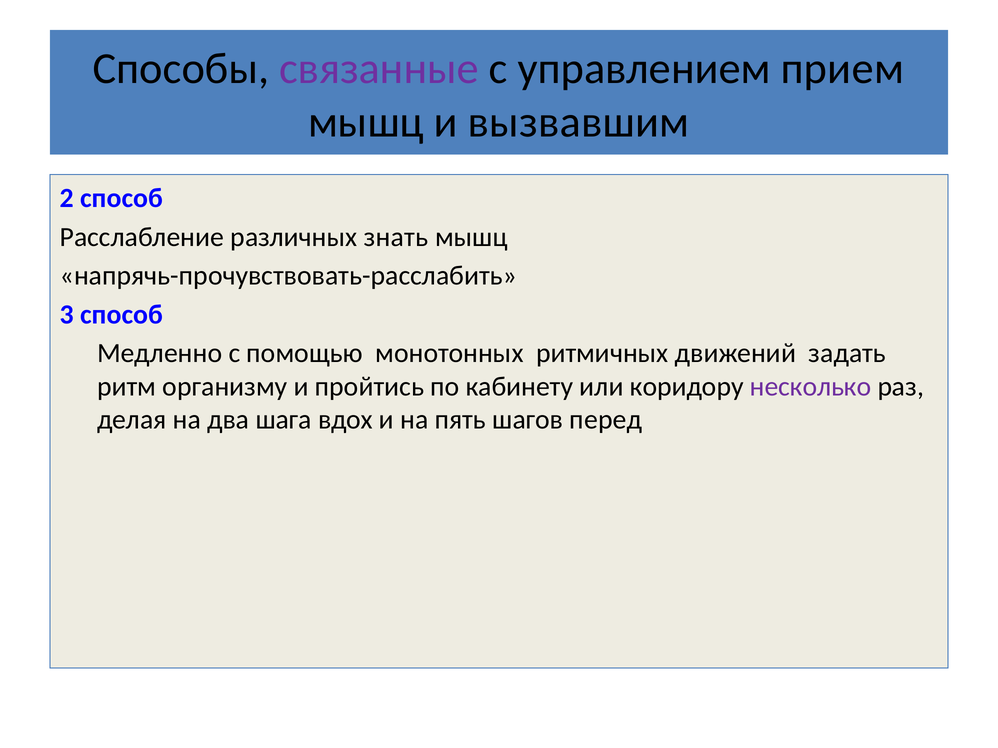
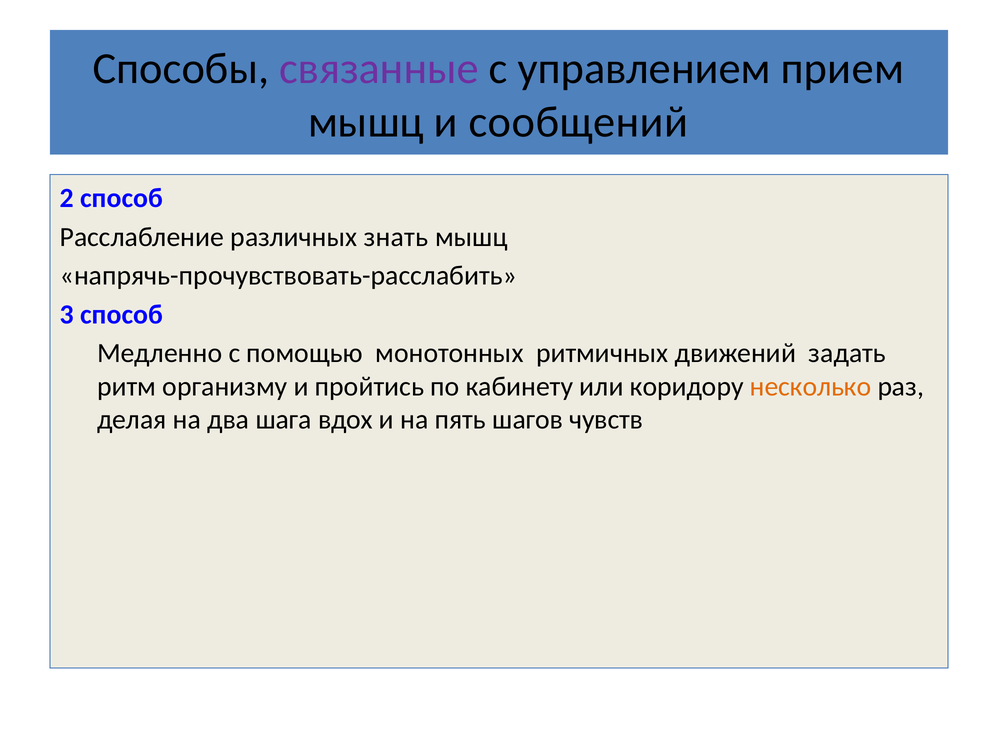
вызвавшим: вызвавшим -> сообщений (579, 122)
несколько colour: purple -> orange (811, 387)
перед: перед -> чувств (606, 420)
